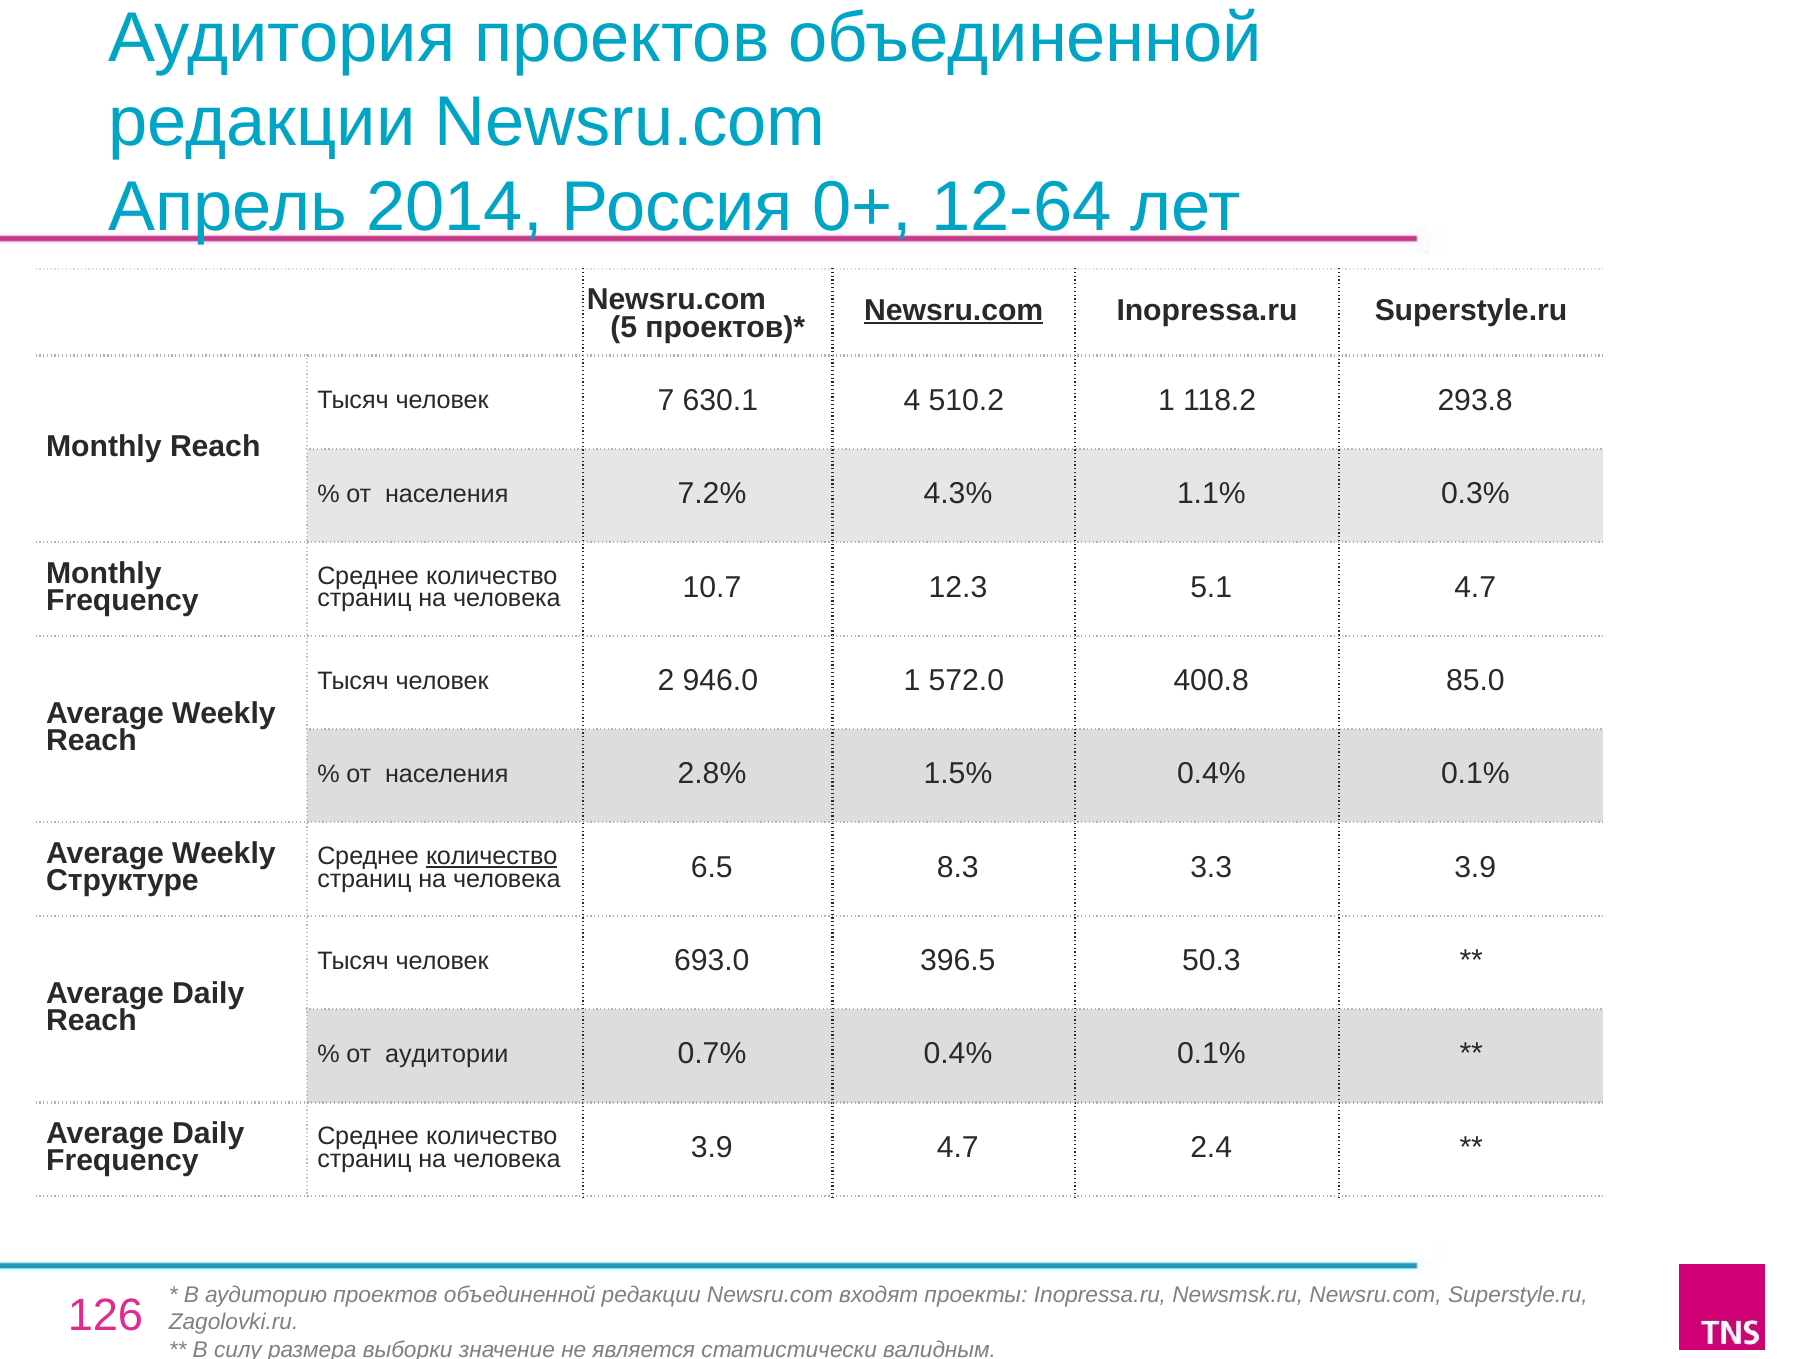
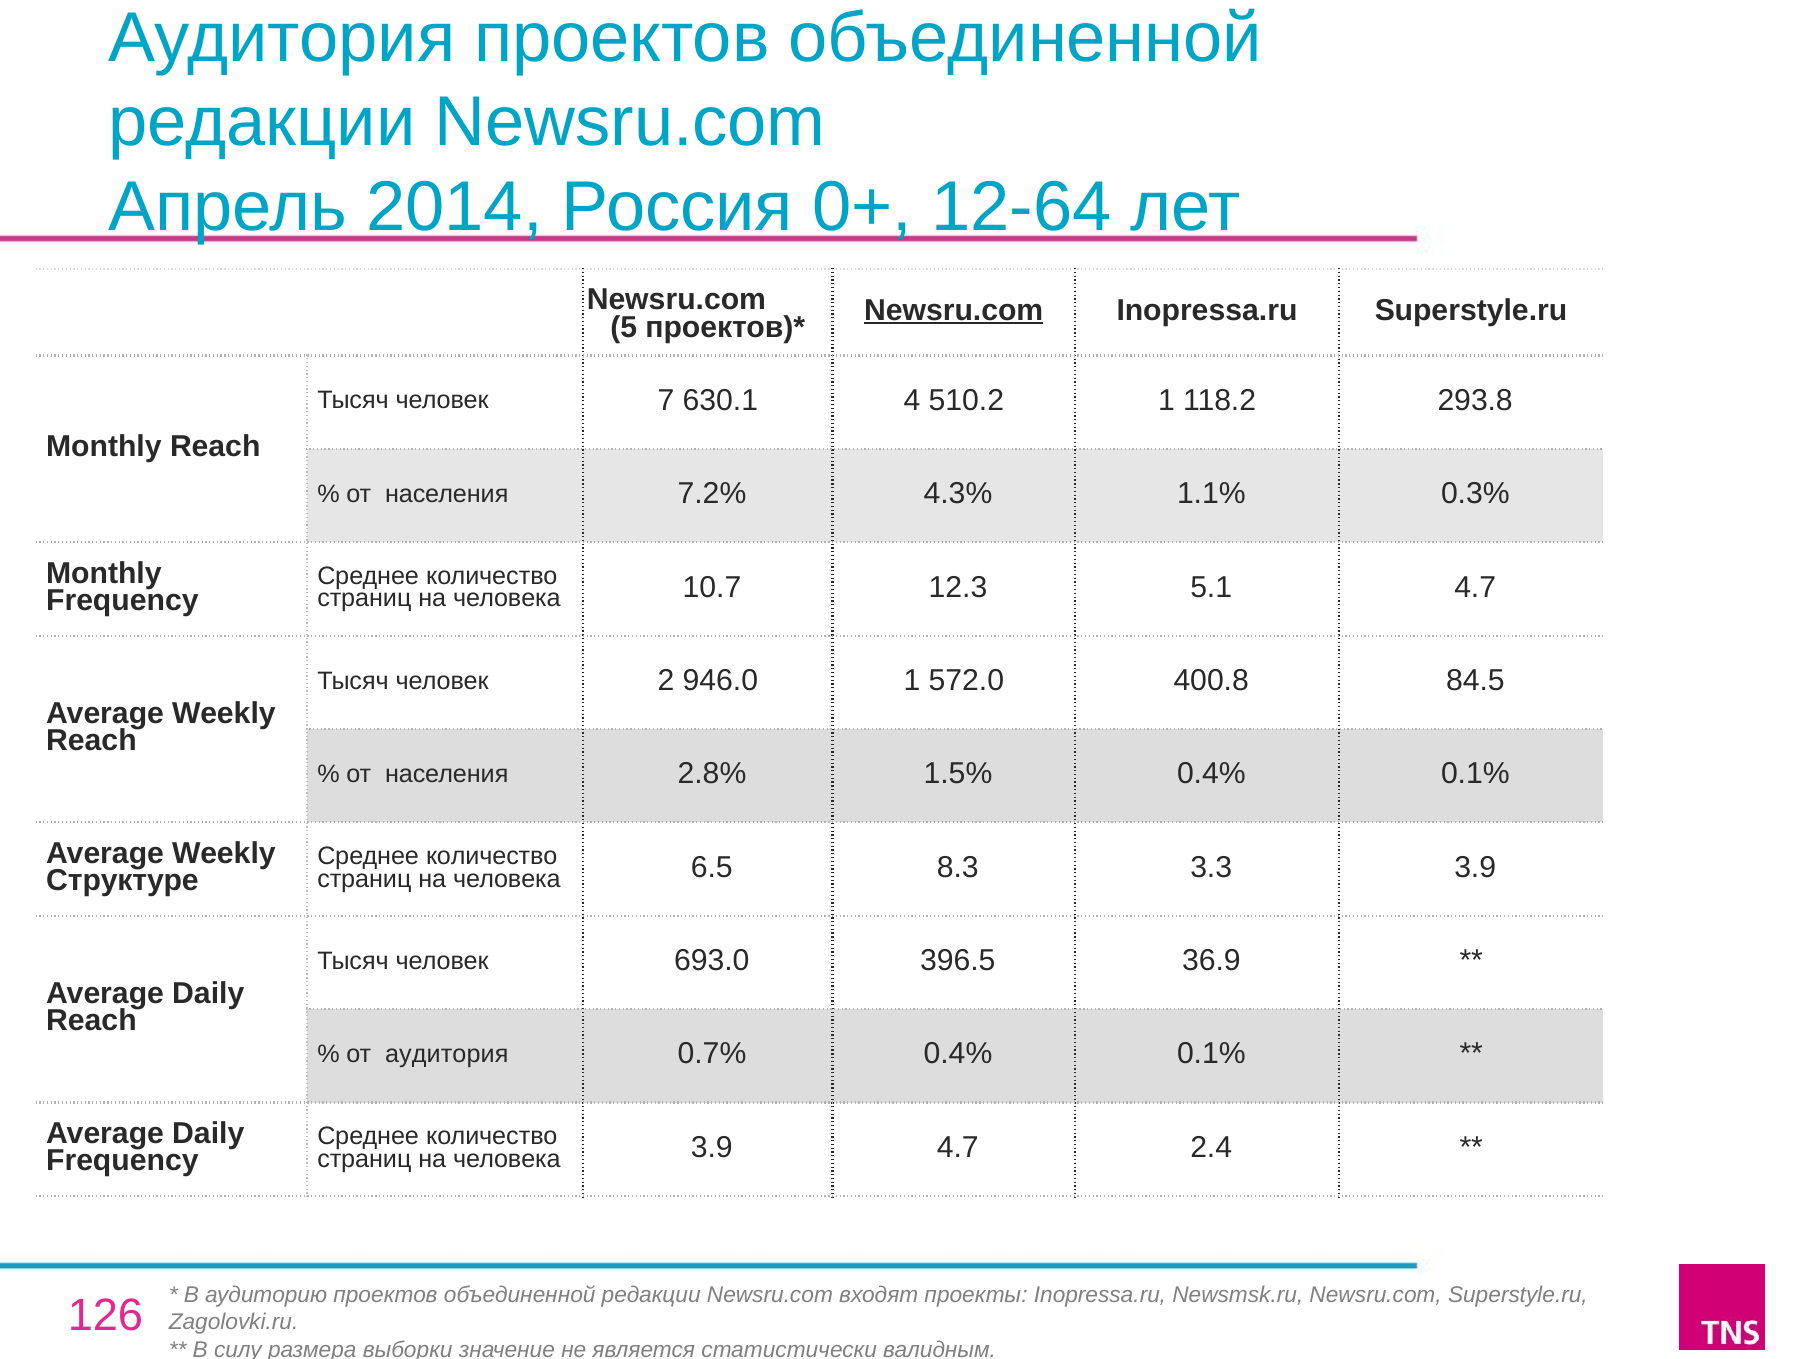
85.0: 85.0 -> 84.5 (1475, 680)
количество underline: present -> none (492, 856)
50.3: 50.3 -> 36.9 (1211, 961)
от аудитории: аудитории -> аудитория (447, 1054)
